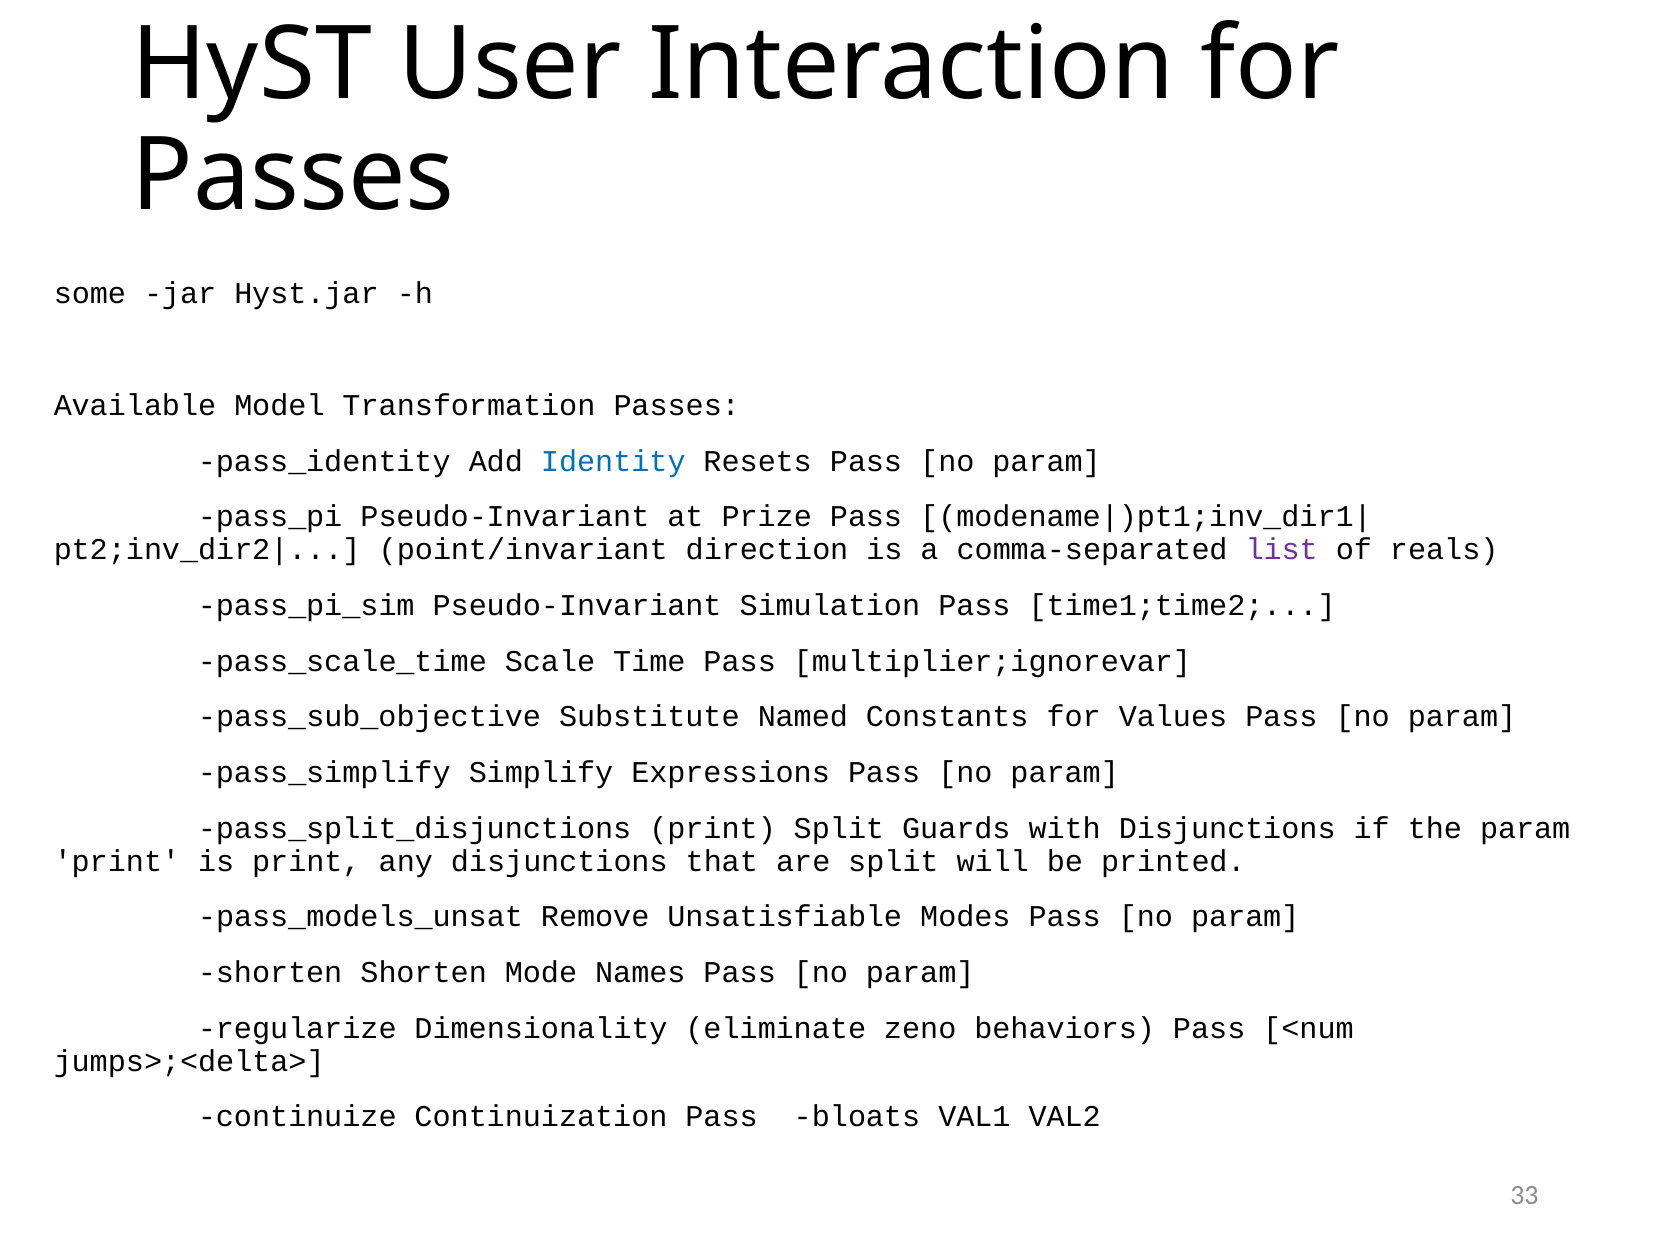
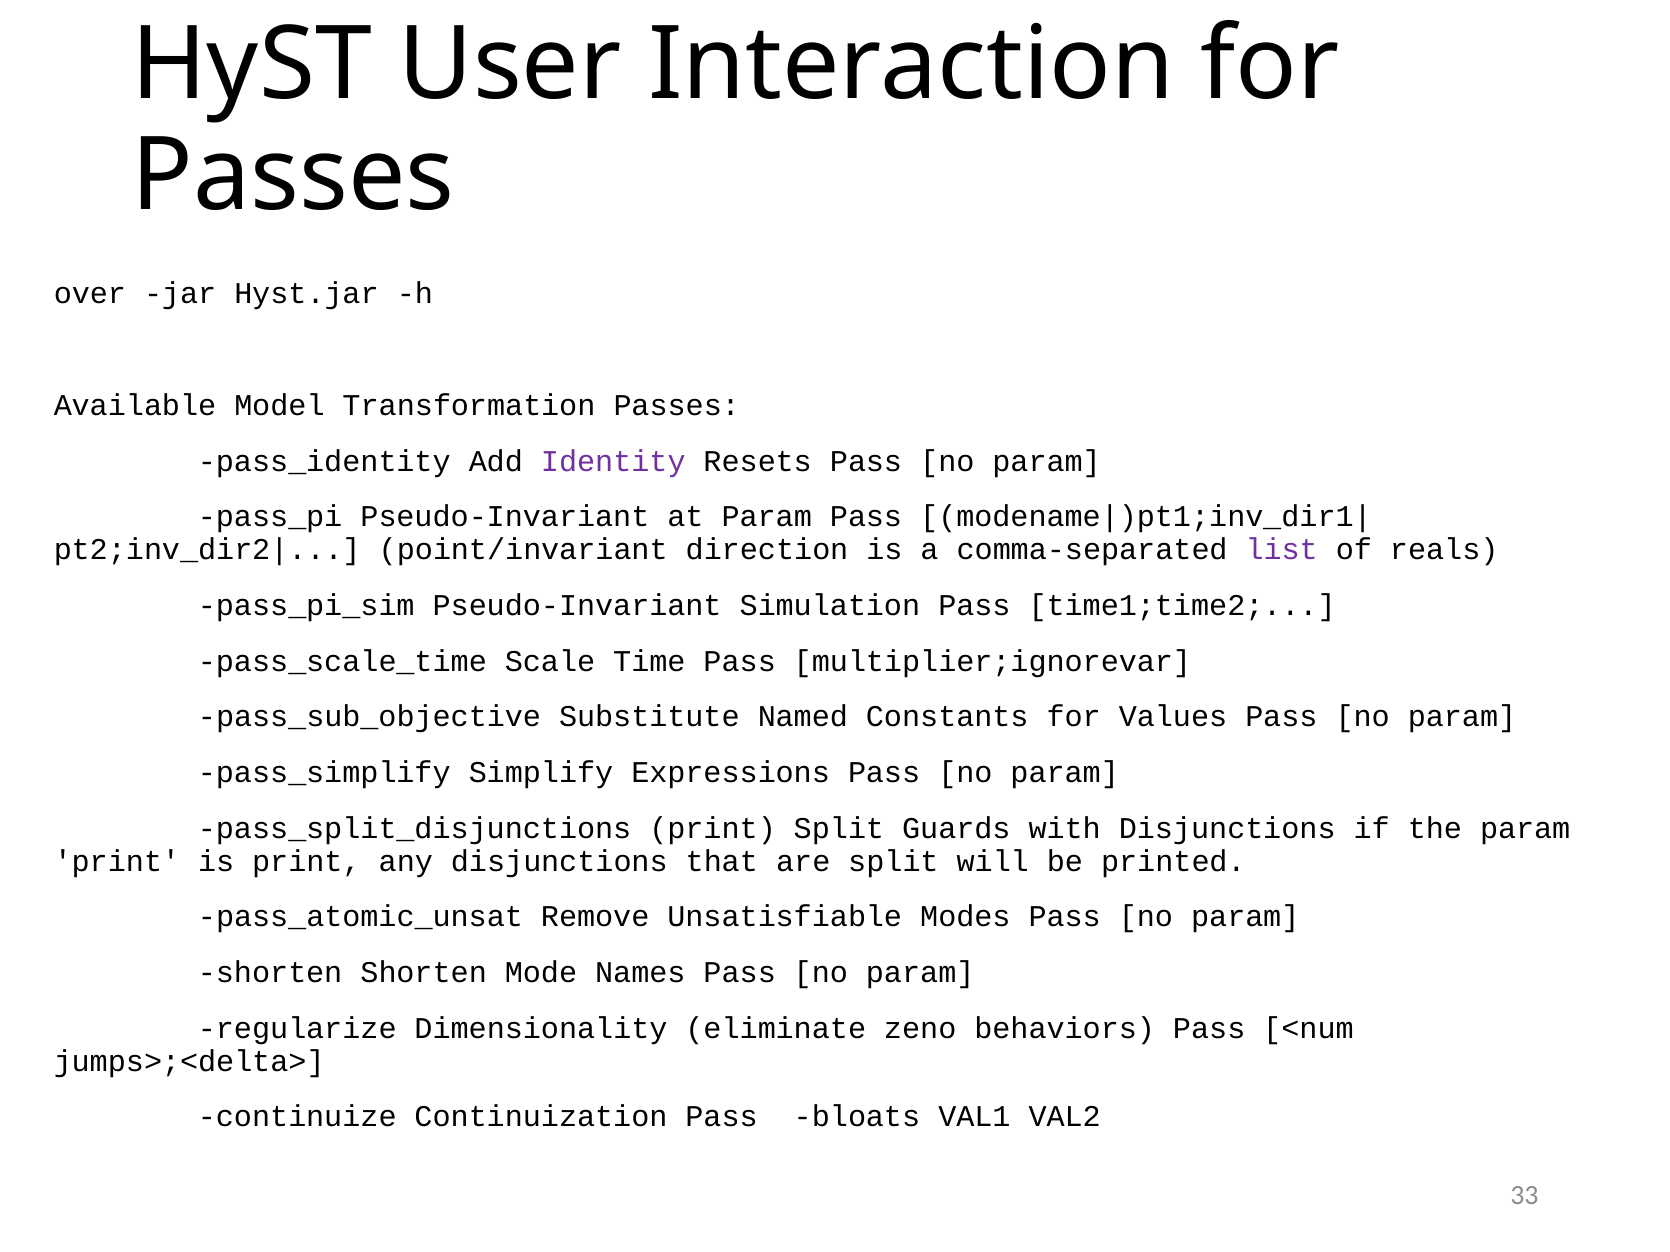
some: some -> over (90, 294)
Identity colour: blue -> purple (613, 461)
at Prize: Prize -> Param (767, 517)
pass_models_unsat: pass_models_unsat -> pass_atomic_unsat (360, 917)
